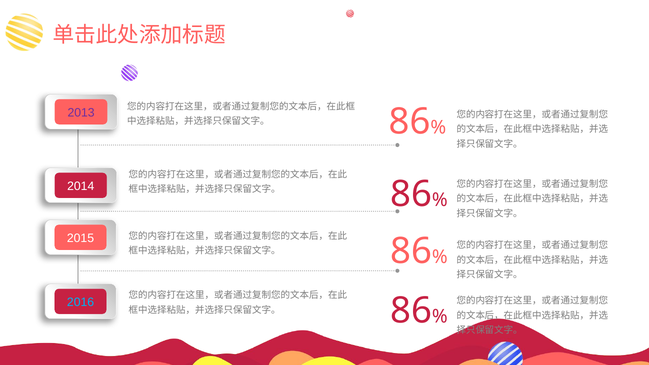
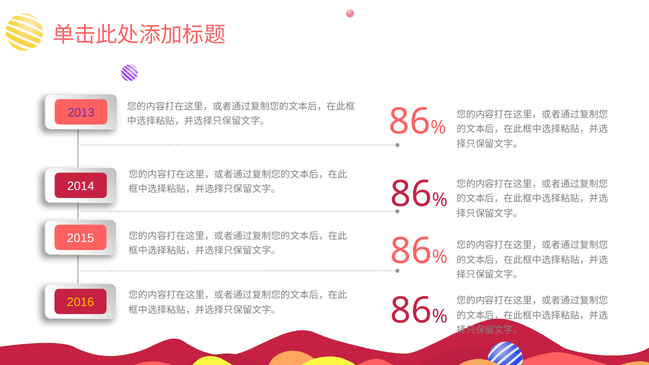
2016 colour: light blue -> yellow (81, 302)
